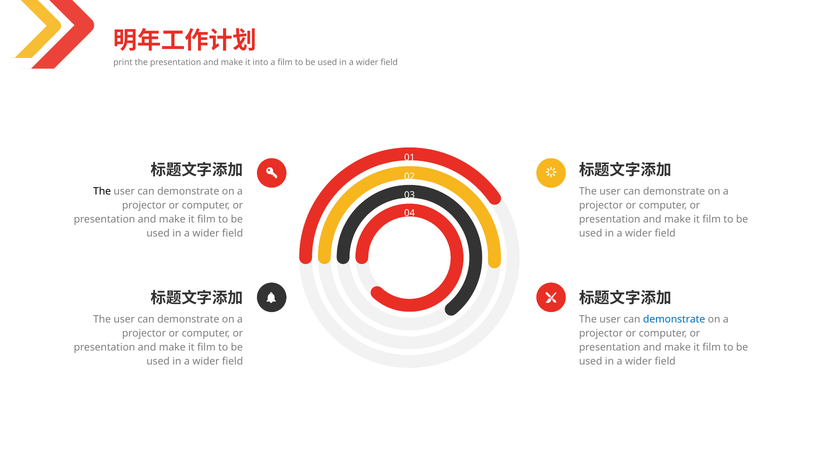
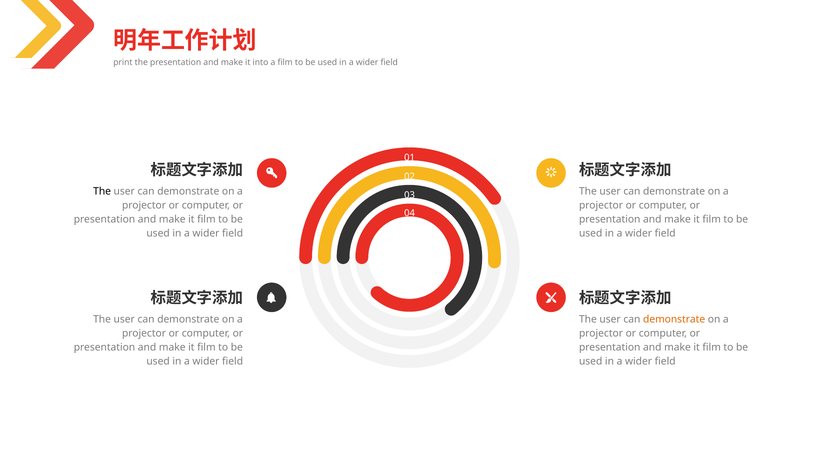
demonstrate colour: blue -> orange (674, 319)
